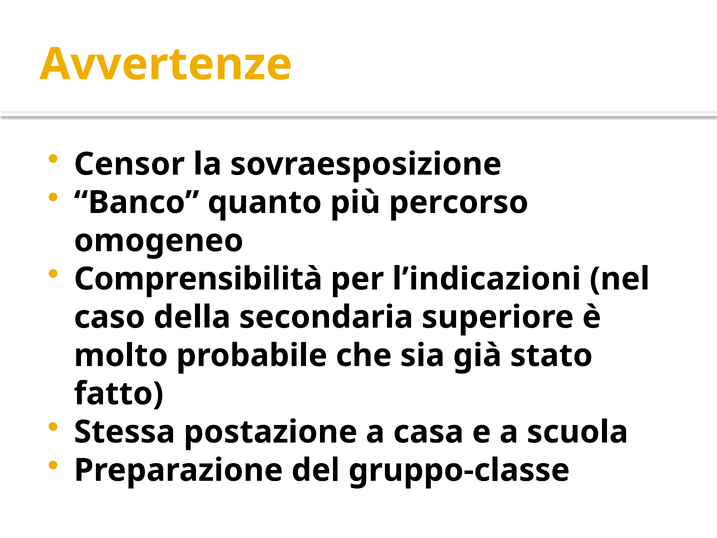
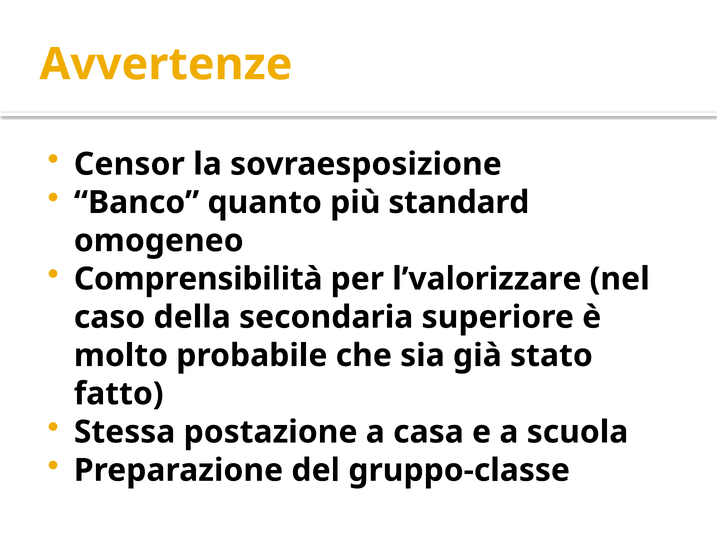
percorso: percorso -> standard (459, 202)
l’indicazioni: l’indicazioni -> l’valorizzare (487, 279)
